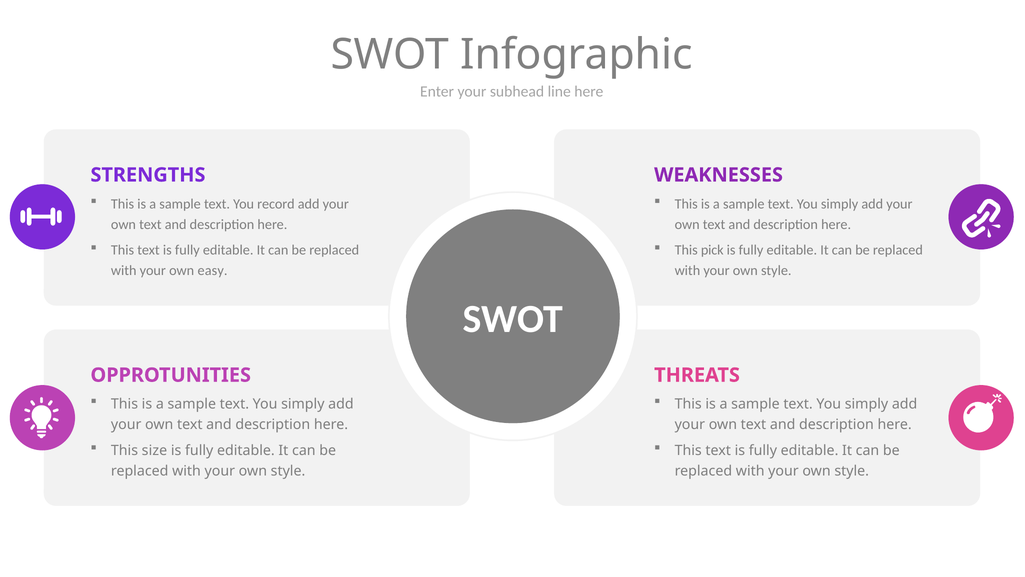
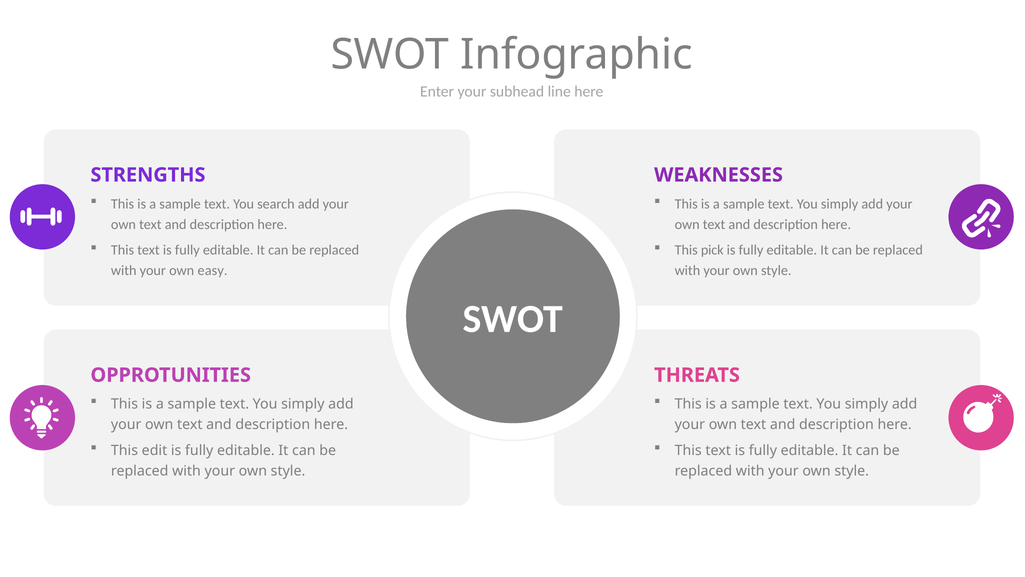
record: record -> search (276, 204)
size: size -> edit (155, 450)
